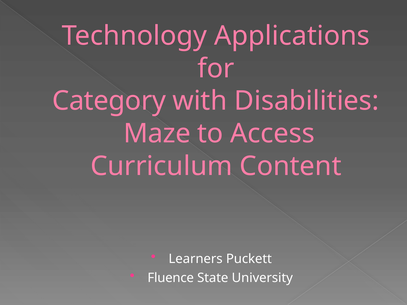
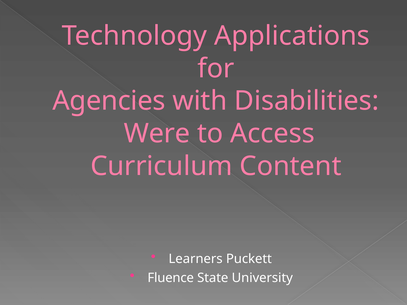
Category: Category -> Agencies (109, 101)
Maze: Maze -> Were (157, 134)
